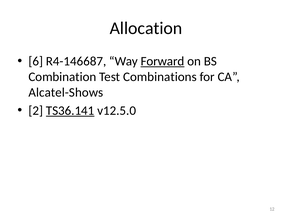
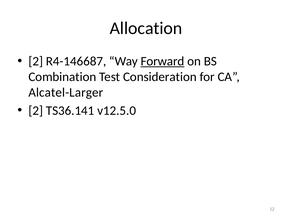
6: 6 -> 2 (36, 61)
Combinations: Combinations -> Consideration (160, 77)
Alcatel-Shows: Alcatel-Shows -> Alcatel-Larger (66, 92)
TS36.141 underline: present -> none (70, 111)
